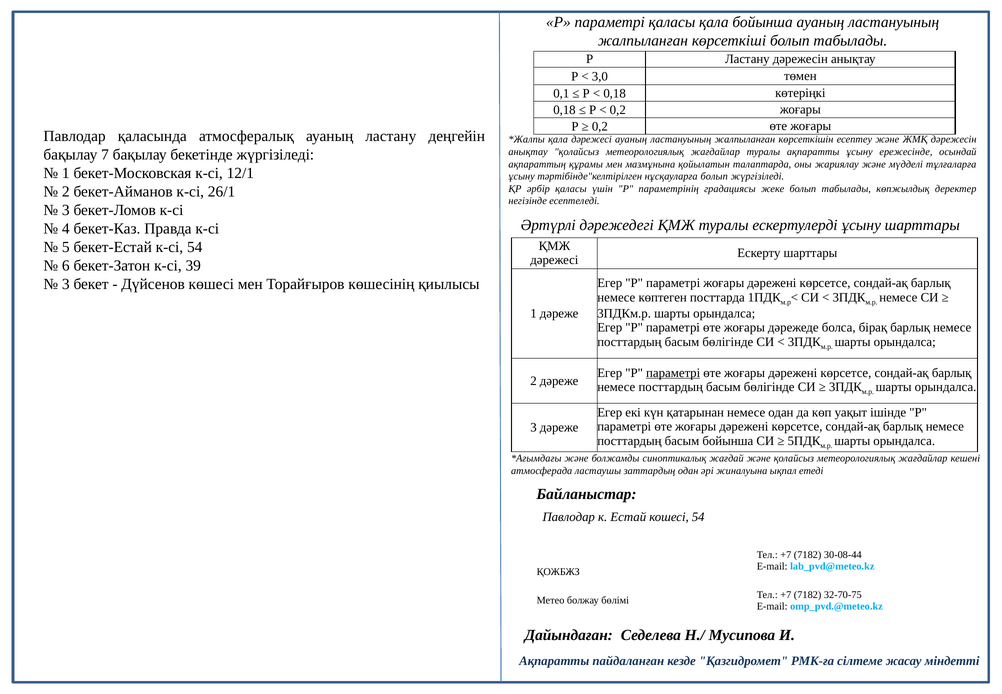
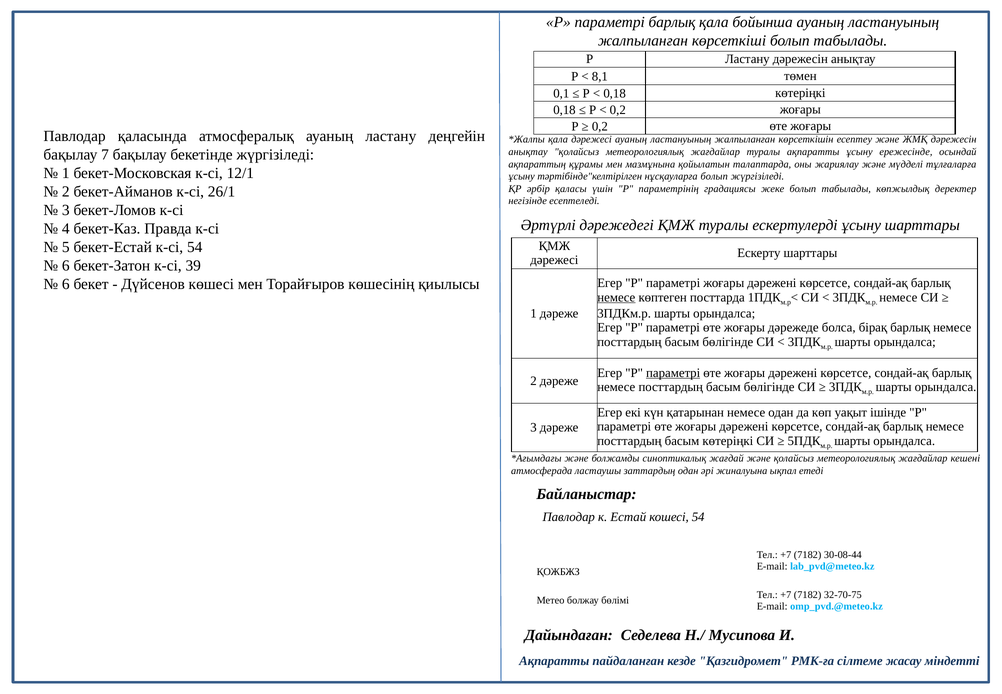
параметрі қаласы: қаласы -> барлық (672, 22)
3,0: 3,0 -> 8,1 (600, 76)
3: 3 -> 6 (66, 284)
немесе underline: none -> present (616, 297)
басым бойынша: бойынша -> көтеріңкі (728, 441)
